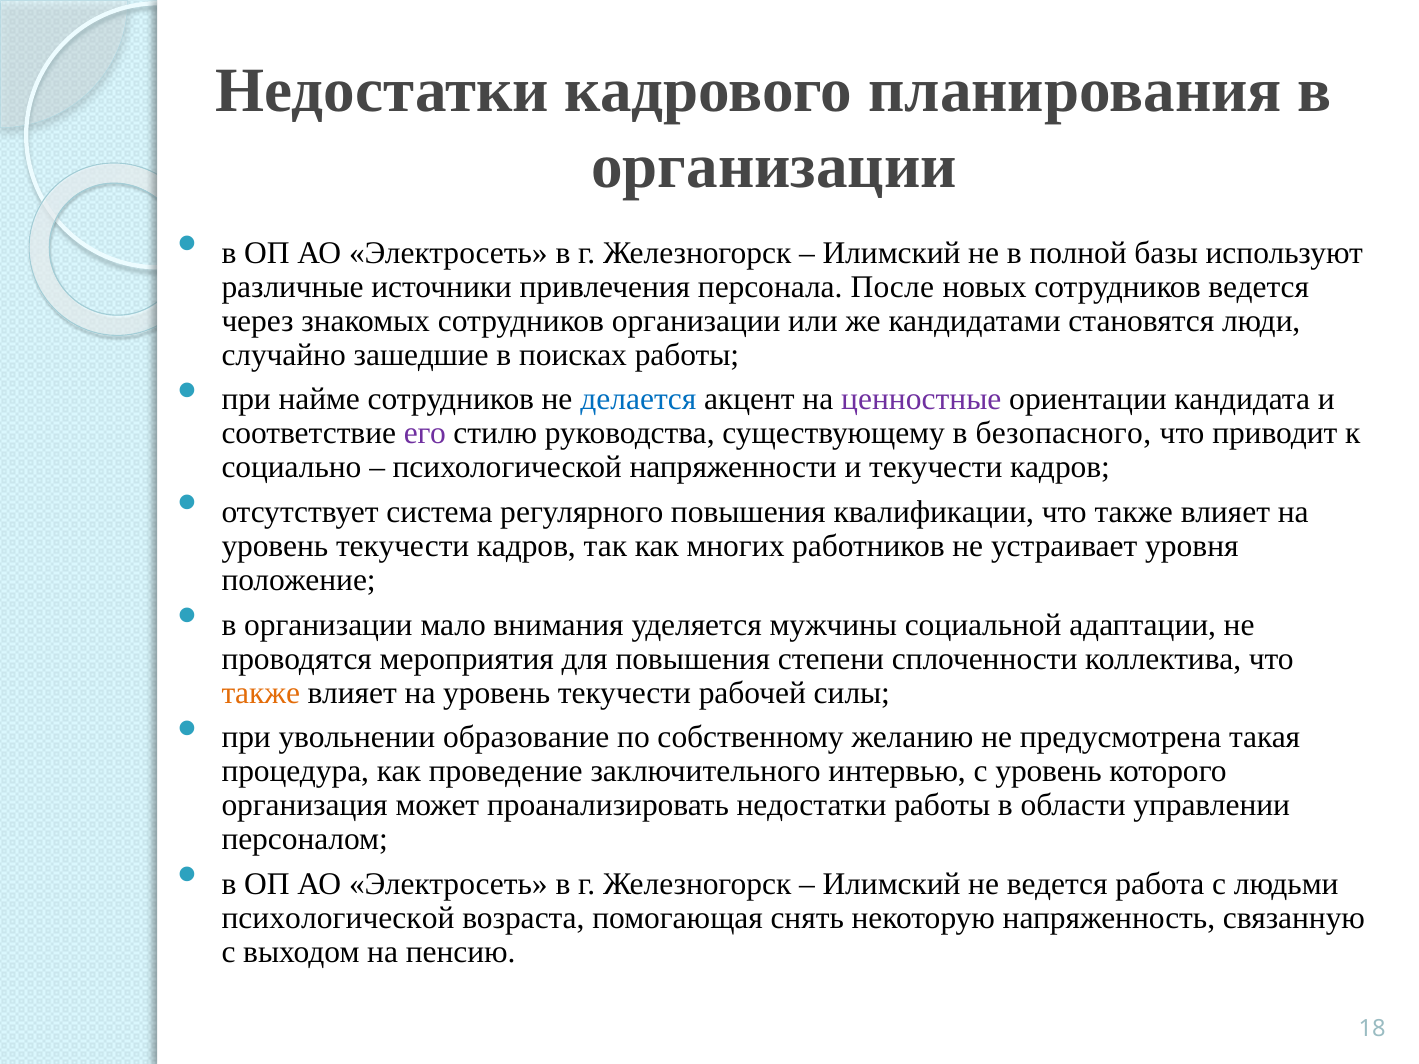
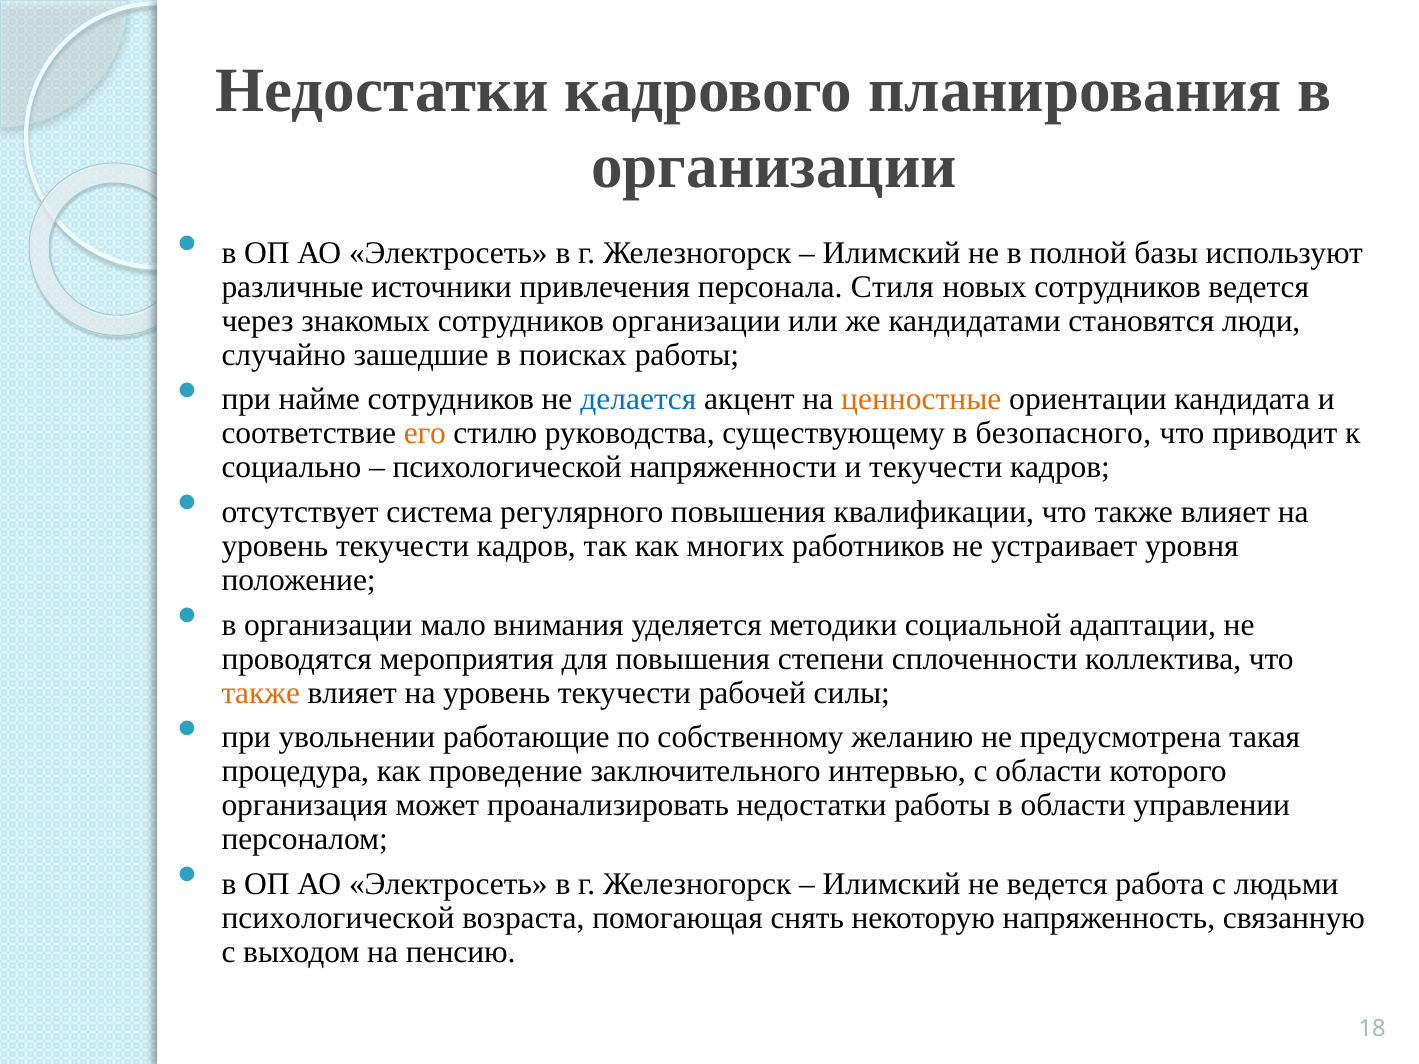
После: После -> Стиля (892, 287)
ценностные colour: purple -> orange (921, 399)
его colour: purple -> orange (425, 434)
мужчины: мужчины -> методики (833, 625)
образование: образование -> работающие (526, 738)
с уровень: уровень -> области (1048, 772)
